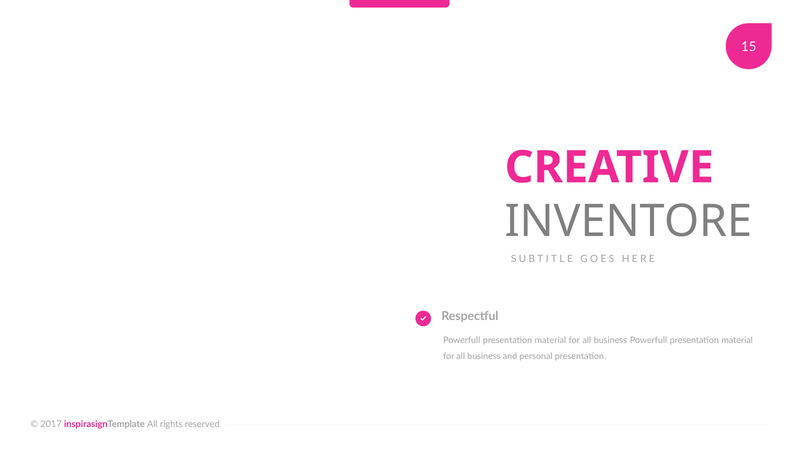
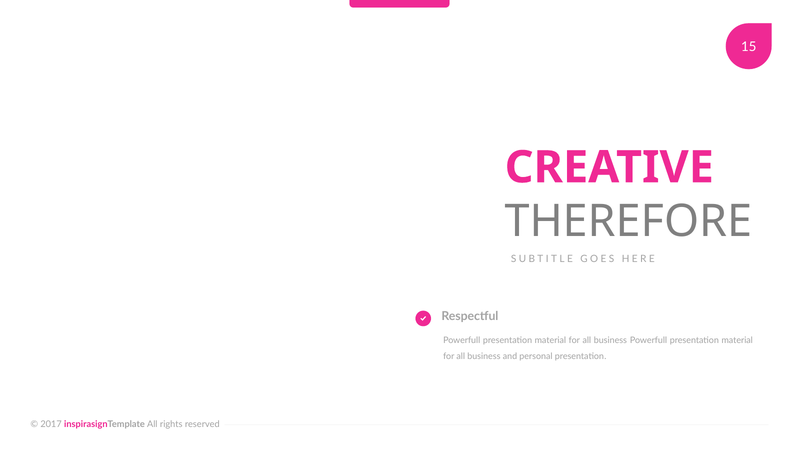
INVENTORE: INVENTORE -> THEREFORE (628, 221)
